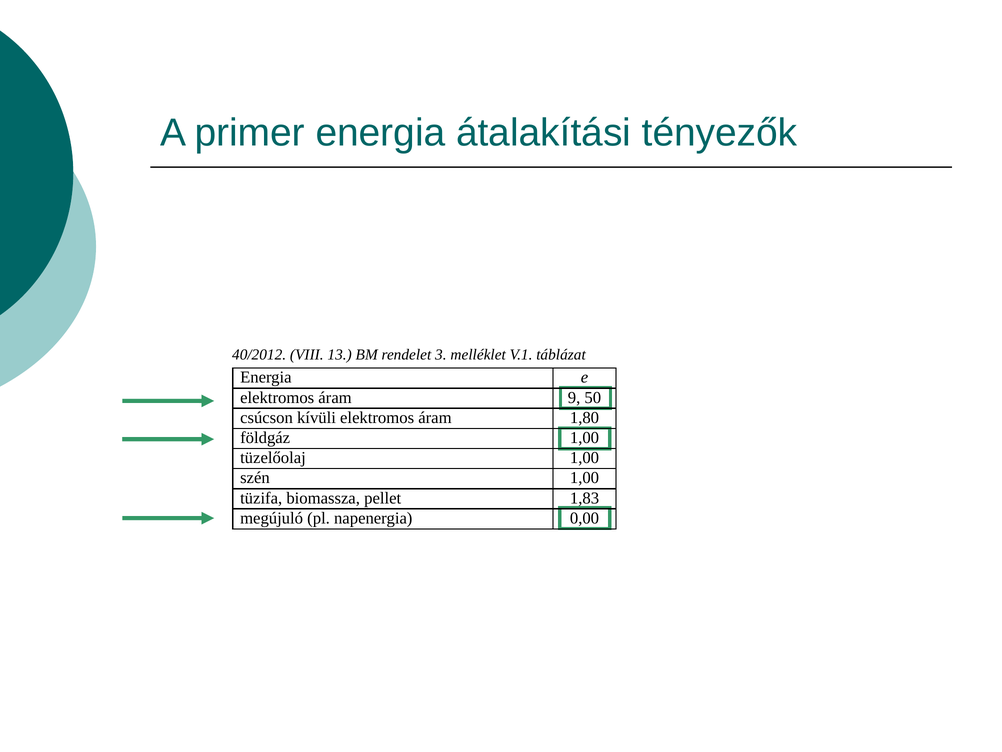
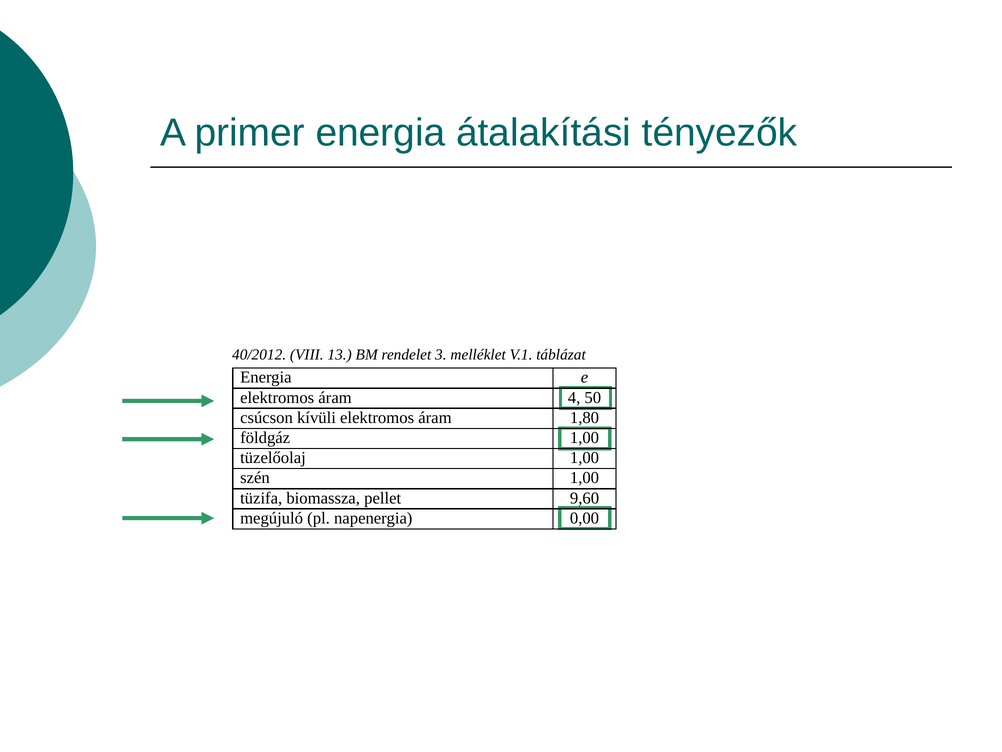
9: 9 -> 4 (574, 397)
1,83: 1,83 -> 9,60 (585, 498)
